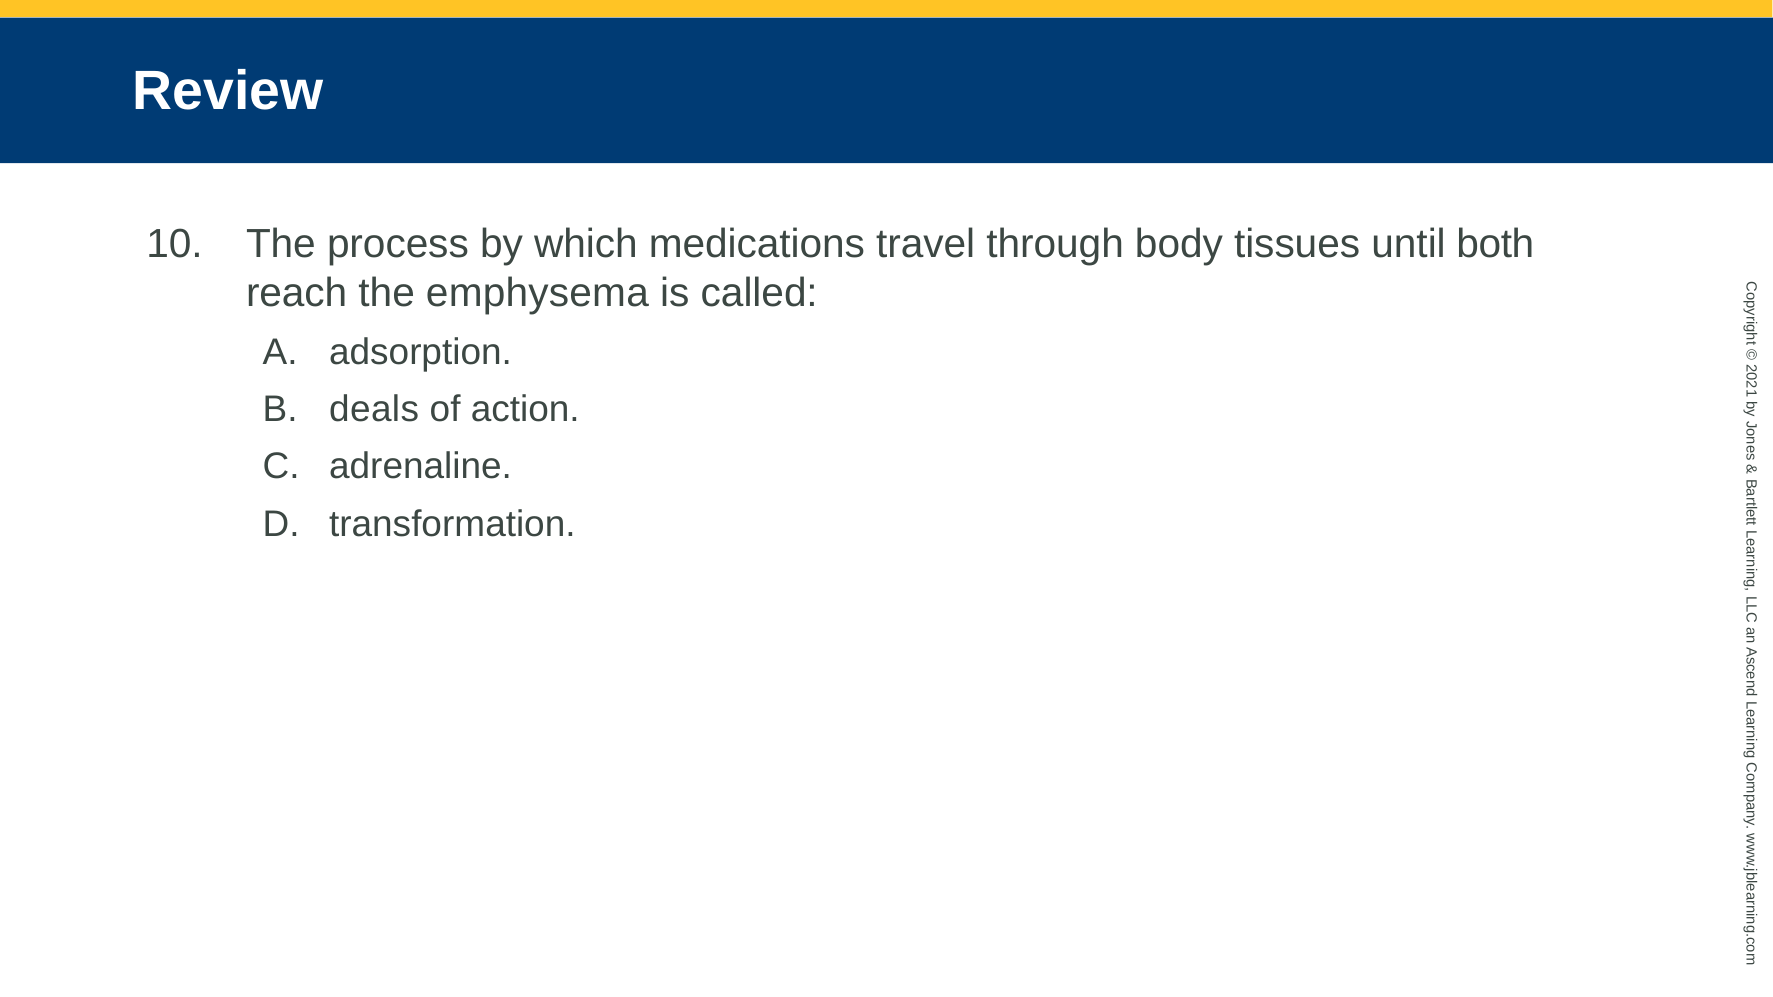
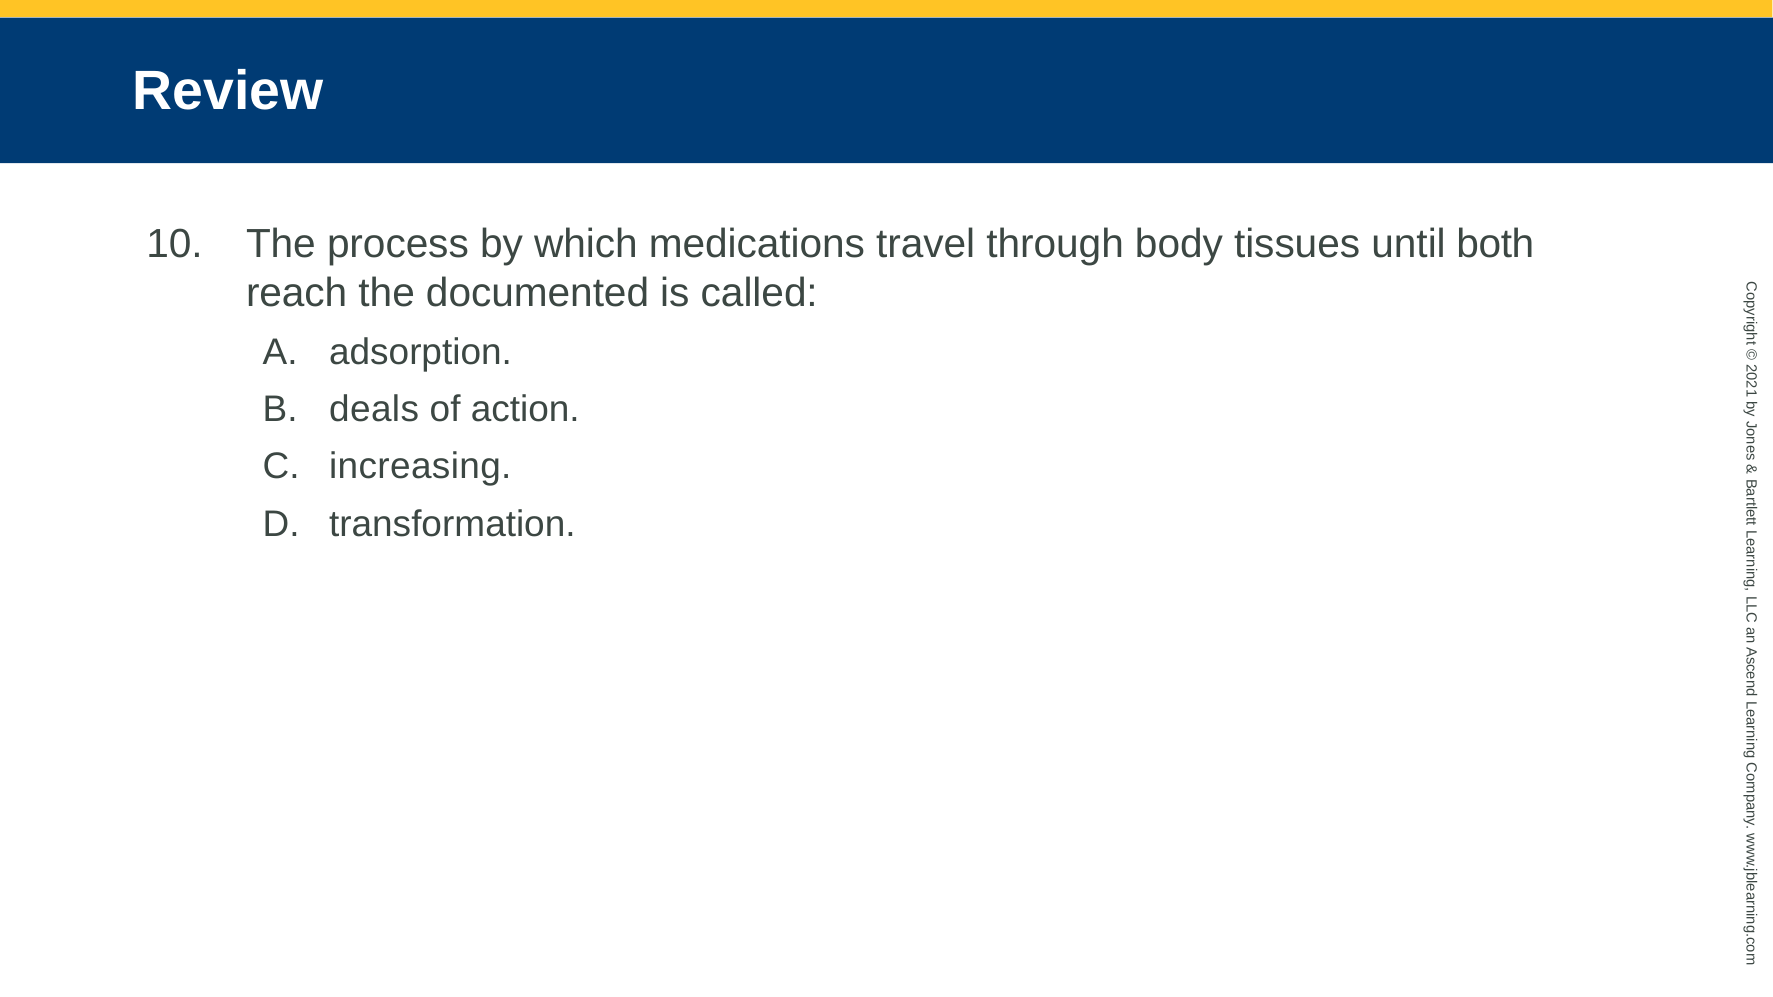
emphysema: emphysema -> documented (538, 293)
adrenaline: adrenaline -> increasing (420, 467)
